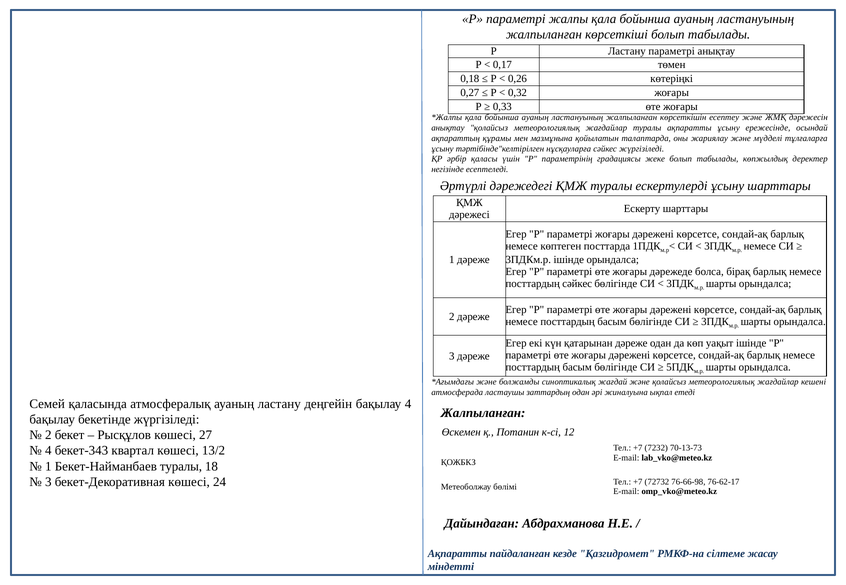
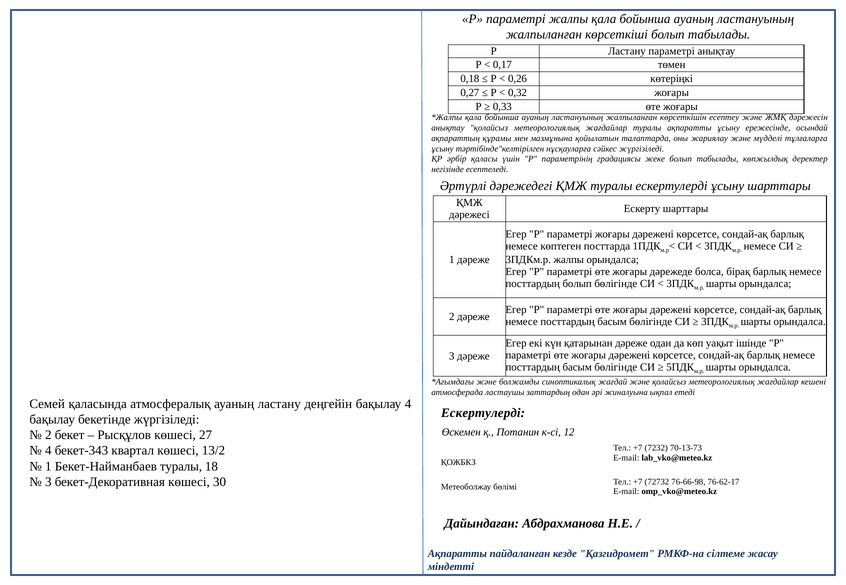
3ПДКм.р ішінде: ішінде -> жалпы (569, 260)
посттардың сәйкес: сәйкес -> болып (577, 284)
Жалпыланған: Жалпыланған -> Ескертулерді (483, 413)
24: 24 -> 30 (220, 482)
